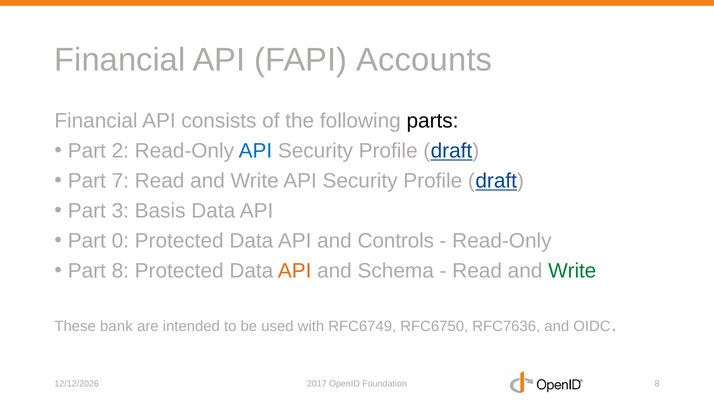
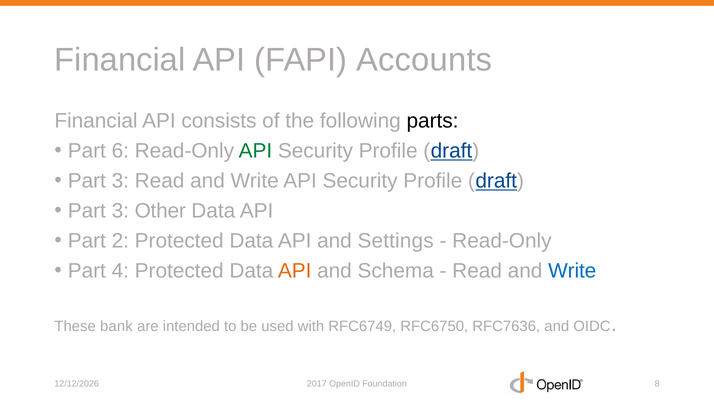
2: 2 -> 6 (120, 151)
API colour: blue -> green (255, 151)
7: 7 -> 3 (120, 181)
Basis: Basis -> Other (160, 211)
0: 0 -> 2 (120, 240)
Controls: Controls -> Settings (396, 240)
Part 8: 8 -> 4 (120, 270)
Write colour: green -> blue (572, 270)
